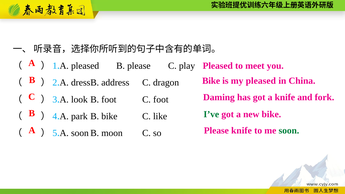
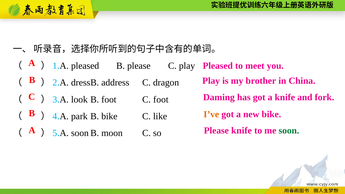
Bike: Bike -> Play (211, 81)
my pleased: pleased -> brother (261, 81)
I’ve colour: green -> orange (211, 114)
